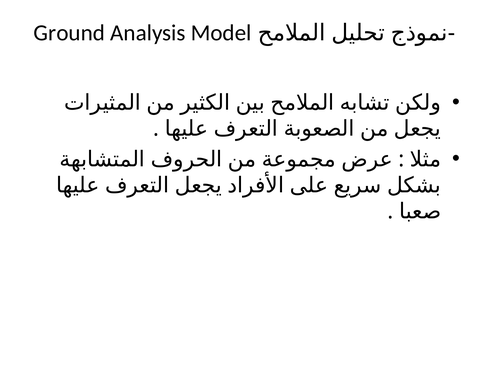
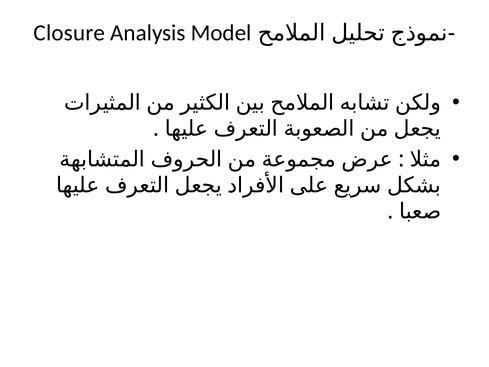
Ground: Ground -> Closure (69, 33)
